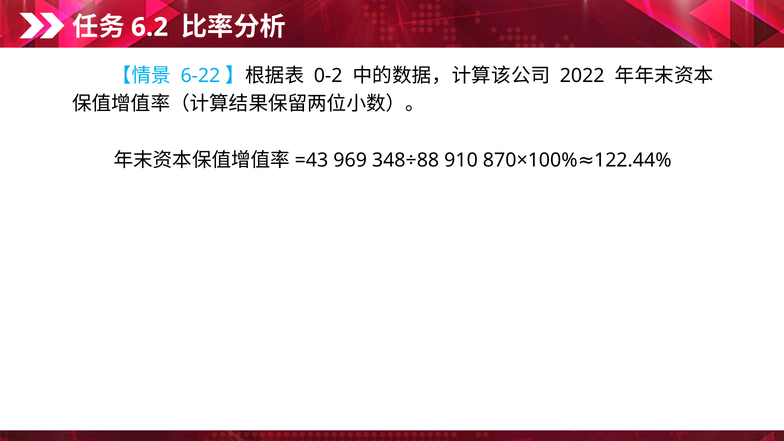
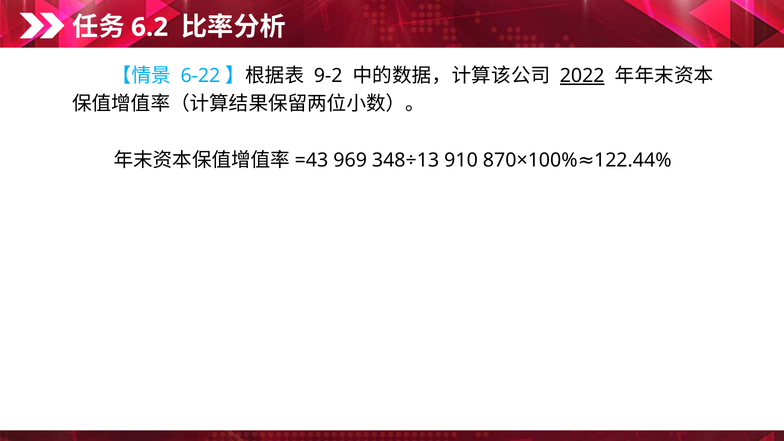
0-2: 0-2 -> 9-2 (328, 76)
2022 underline: none -> present (582, 76)
348÷88: 348÷88 -> 348÷13 (406, 160)
